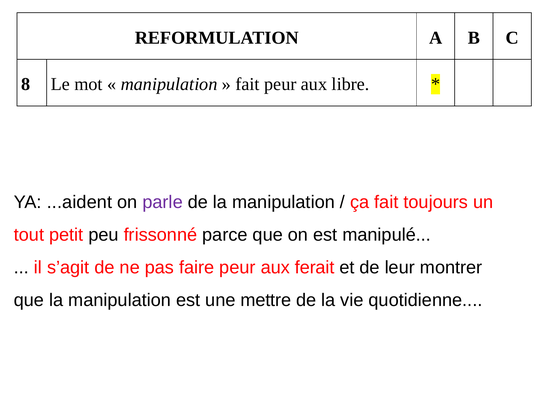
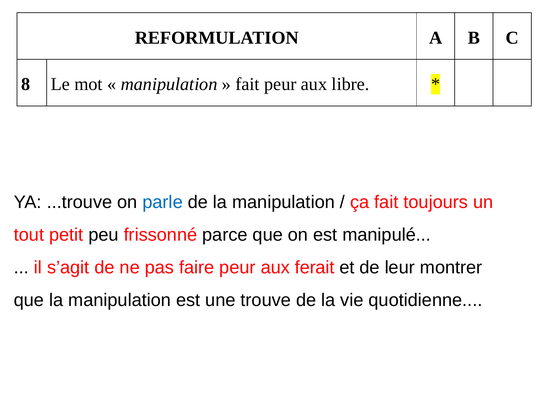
...aident: ...aident -> ...trouve (79, 202)
parle colour: purple -> blue (163, 202)
mettre: mettre -> trouve (266, 300)
